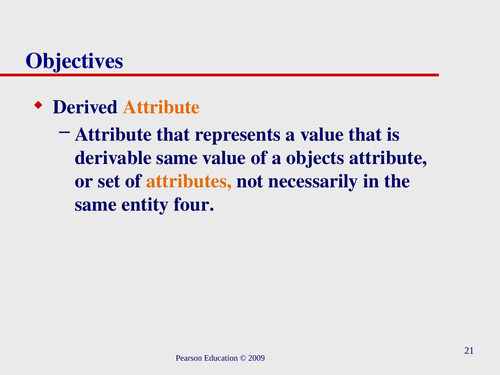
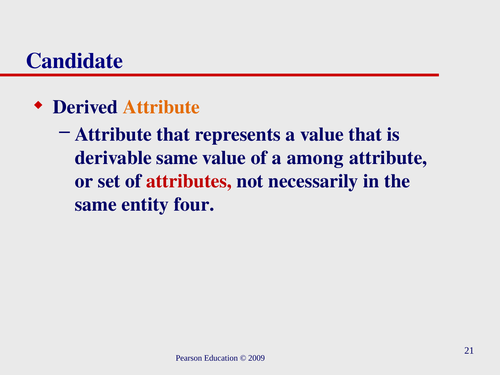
Objectives: Objectives -> Candidate (74, 61)
objects: objects -> among (315, 158)
attributes colour: orange -> red (189, 181)
